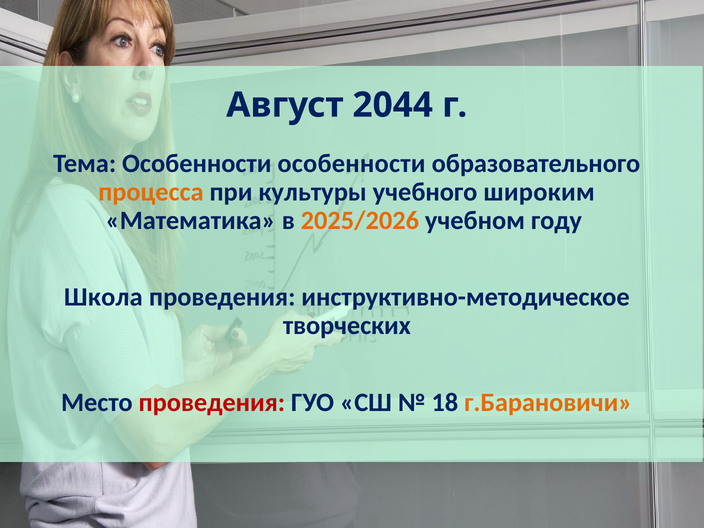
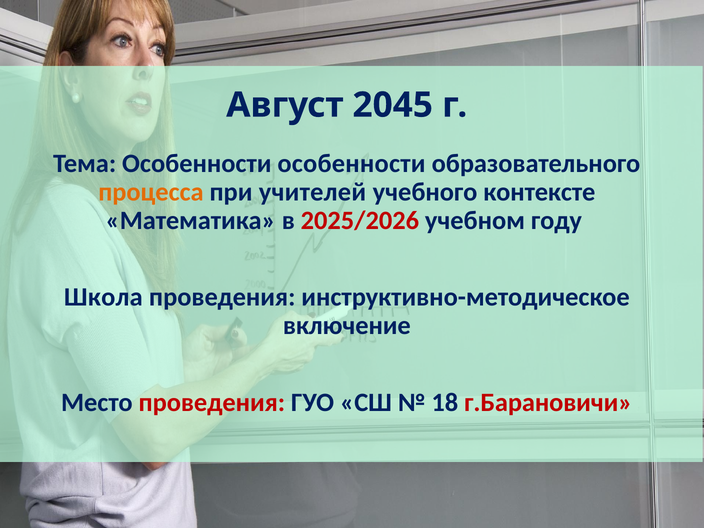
2044: 2044 -> 2045 (393, 105)
культуры: культуры -> учителей (312, 192)
широким: широким -> контексте (539, 192)
2025/2026 colour: orange -> red (360, 221)
творческих: творческих -> включение (347, 326)
г.Барановичи colour: orange -> red (548, 402)
